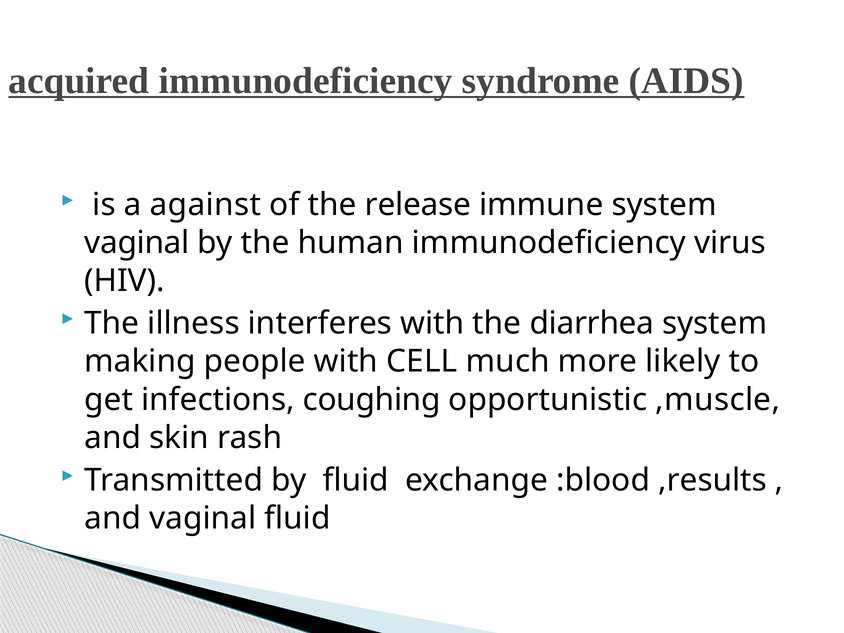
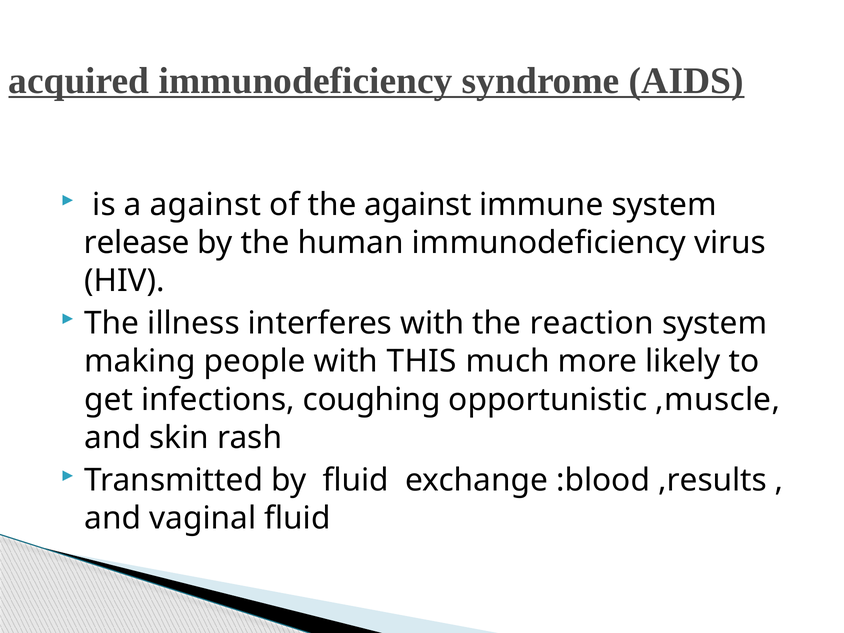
the release: release -> against (418, 205)
vaginal: vaginal -> release (137, 243)
diarrhea: diarrhea -> reaction (592, 324)
CELL: CELL -> THIS (422, 362)
